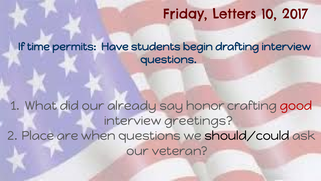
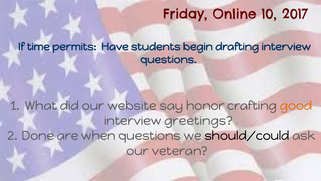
Letters: Letters -> Online (234, 14)
already: already -> website (132, 106)
good colour: red -> orange (296, 106)
Place: Place -> Done (38, 136)
